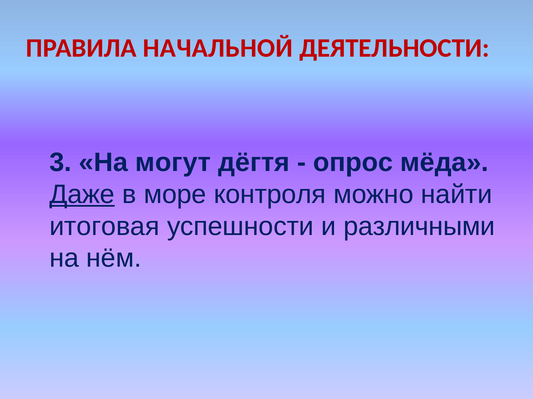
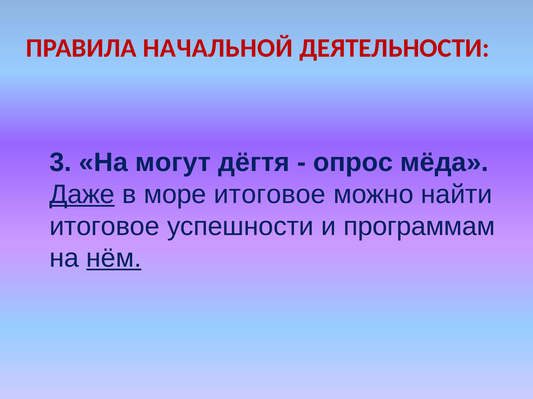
море контроля: контроля -> итоговое (270, 195)
итоговая: итоговая -> итоговое (104, 227)
различными: различными -> программам (419, 227)
нём underline: none -> present (114, 259)
